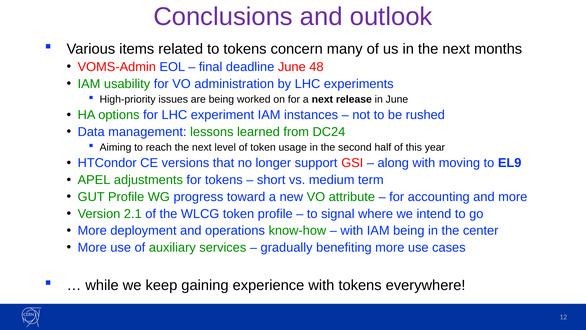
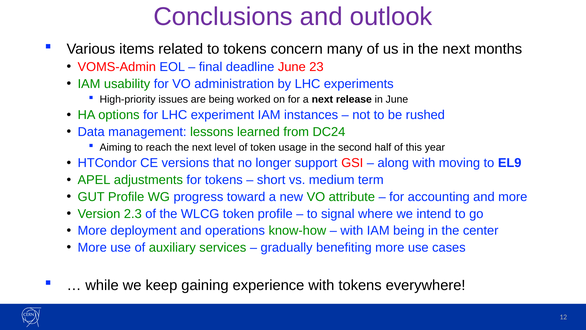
48: 48 -> 23 (316, 67)
2.1: 2.1 -> 2.3 (133, 214)
